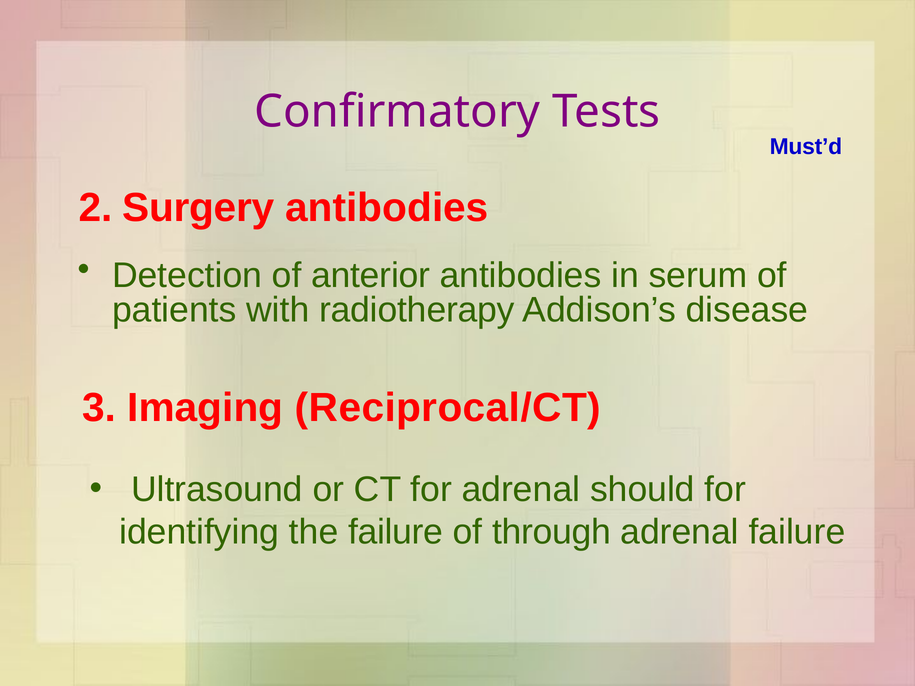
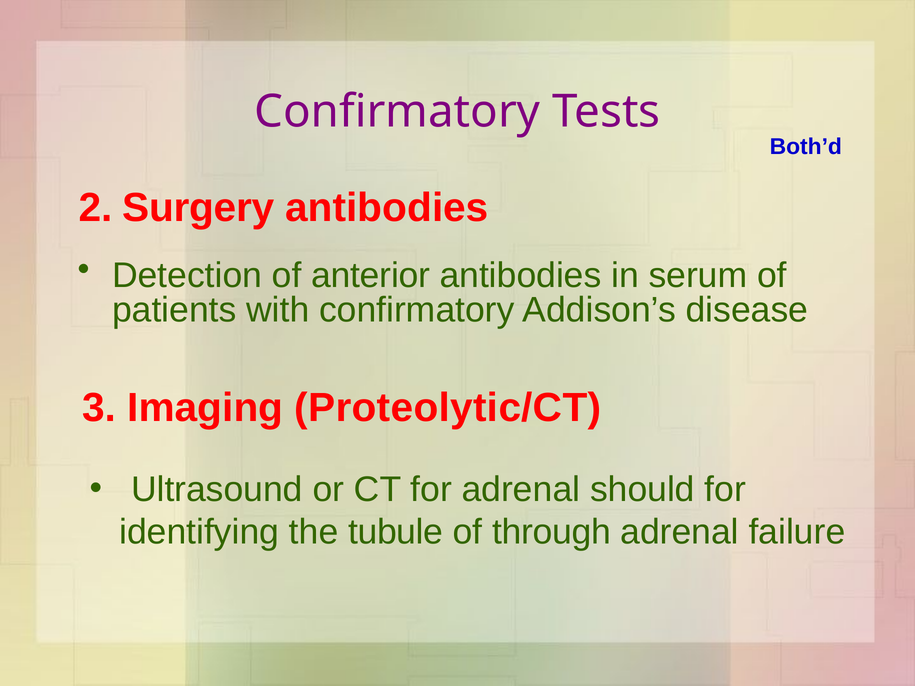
Must’d: Must’d -> Both’d (806, 147)
with radiotherapy: radiotherapy -> confirmatory (417, 310)
Reciprocal/CT: Reciprocal/CT -> Proteolytic/CT (448, 408)
the failure: failure -> tubule (396, 532)
